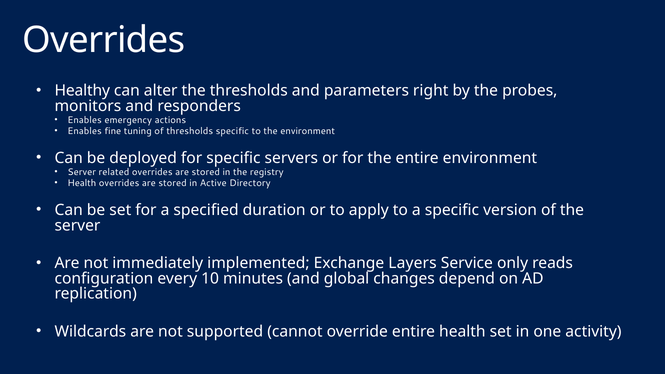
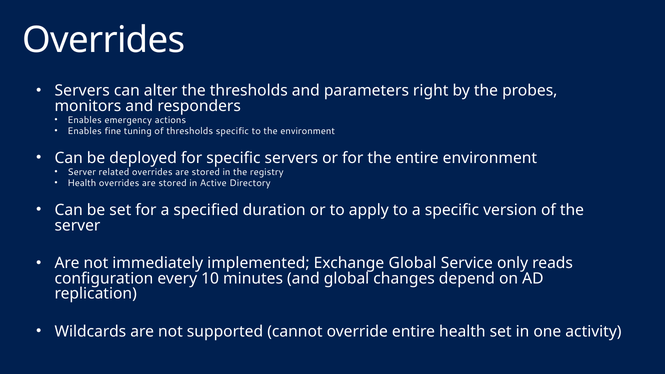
Healthy: Healthy -> Servers (82, 91)
Exchange Layers: Layers -> Global (413, 263)
